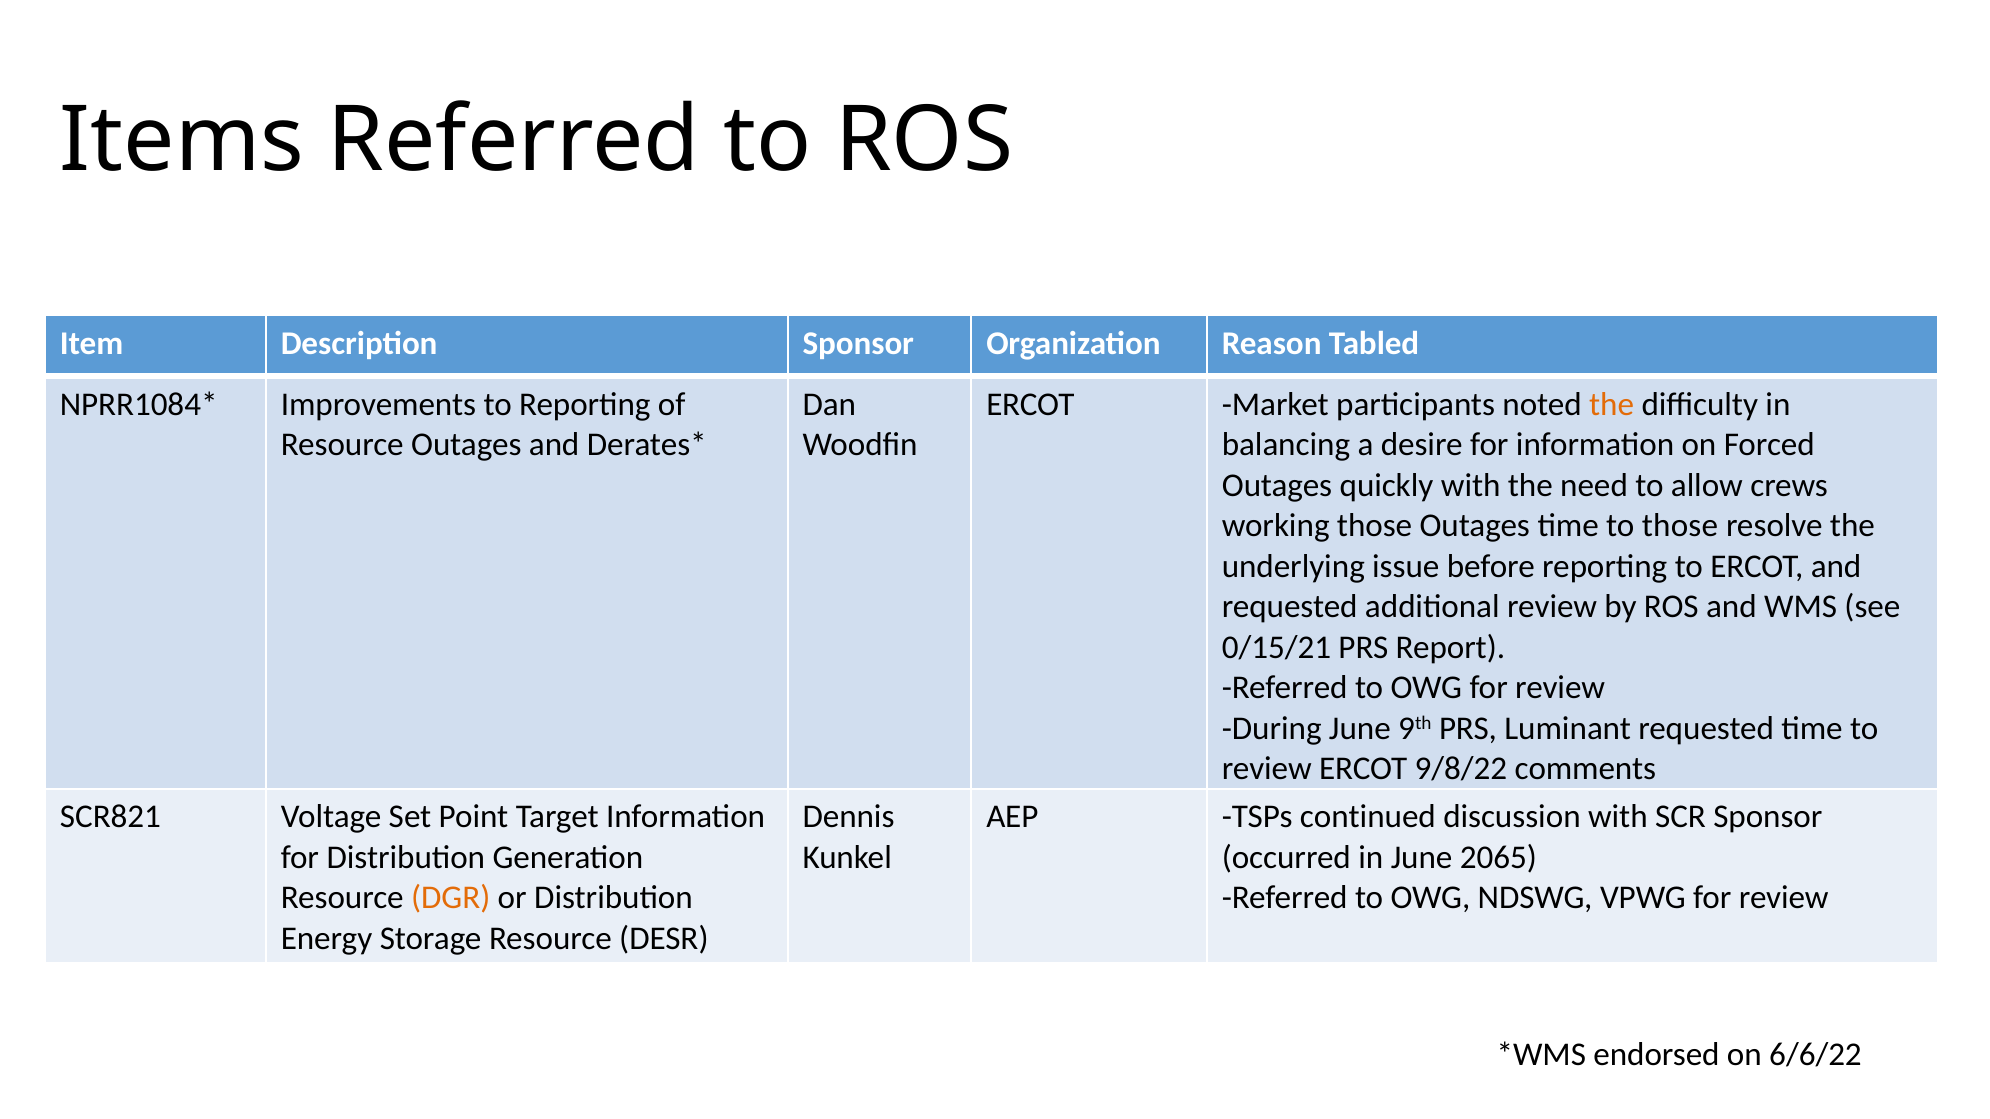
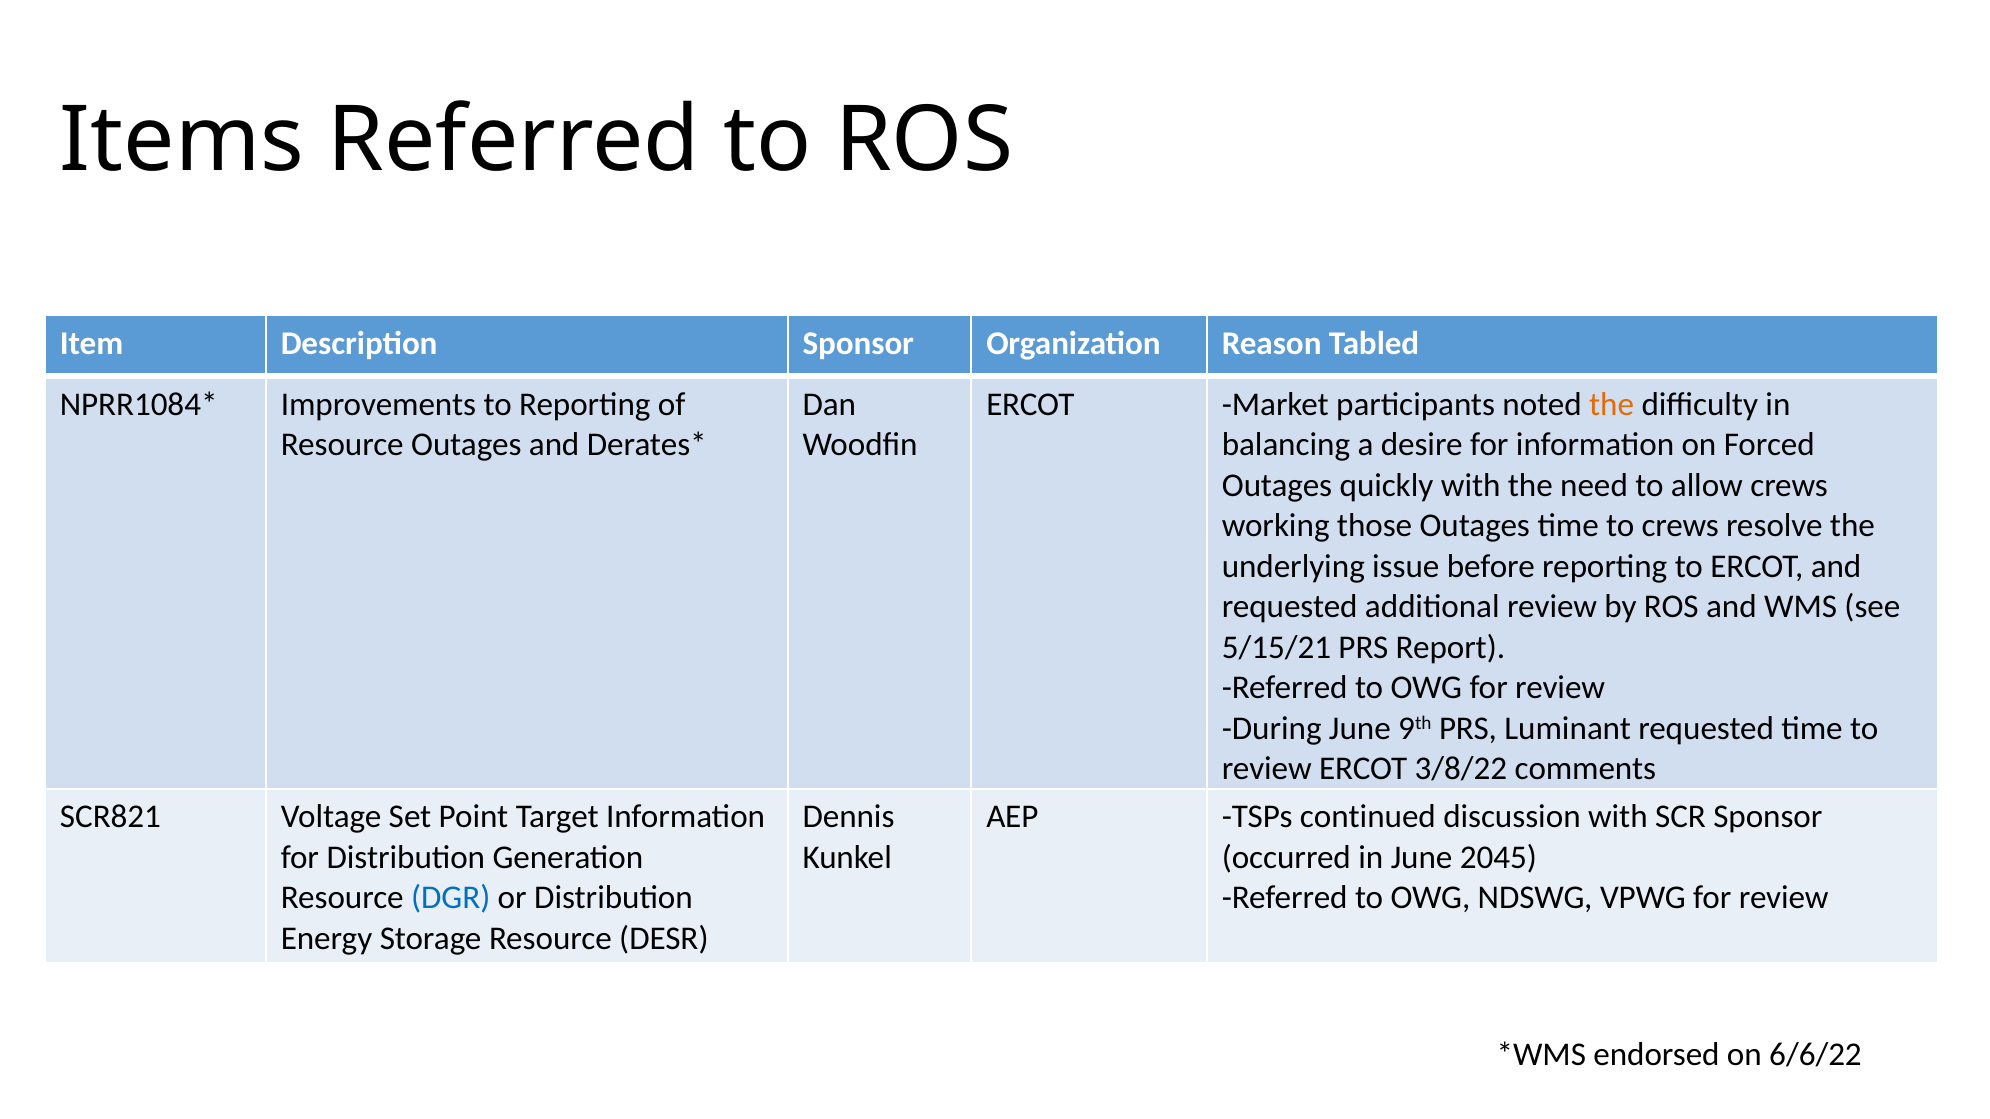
to those: those -> crews (1680, 526)
0/15/21: 0/15/21 -> 5/15/21 (1276, 648)
9/8/22: 9/8/22 -> 3/8/22 (1461, 769)
2065: 2065 -> 2045 (1498, 858)
DGR colour: orange -> blue (451, 898)
